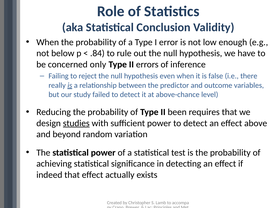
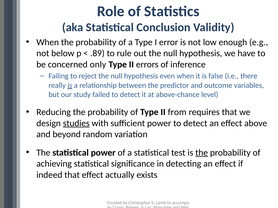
.84: .84 -> .89 (97, 53)
been: been -> from (177, 112)
the underline: none -> present (202, 153)
